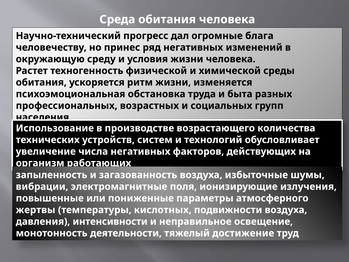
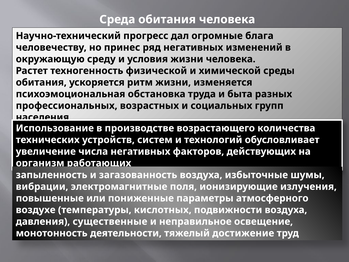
жертвы: жертвы -> воздухе (36, 210)
интенсивности: интенсивности -> существенные (110, 221)
